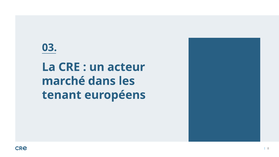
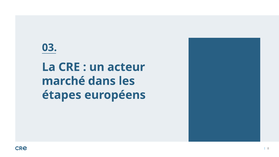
tenant: tenant -> étapes (62, 95)
